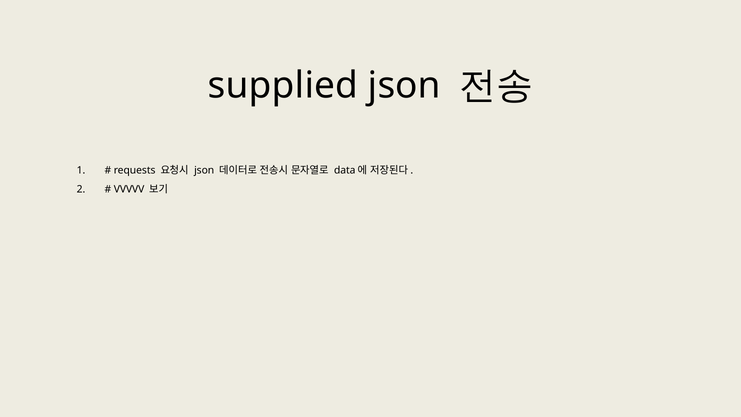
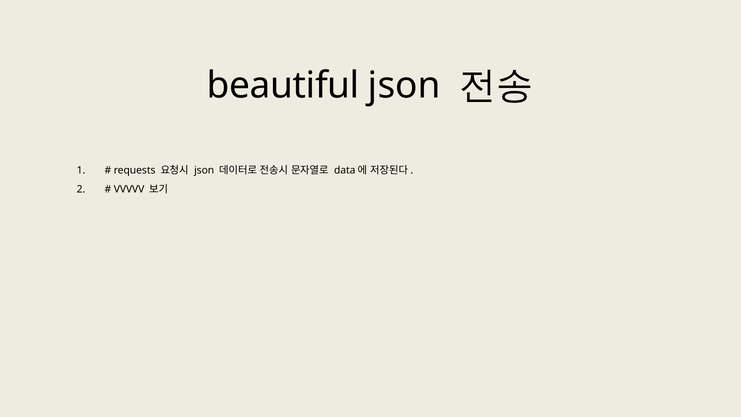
supplied: supplied -> beautiful (283, 85)
